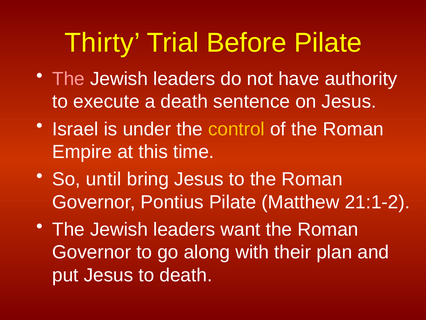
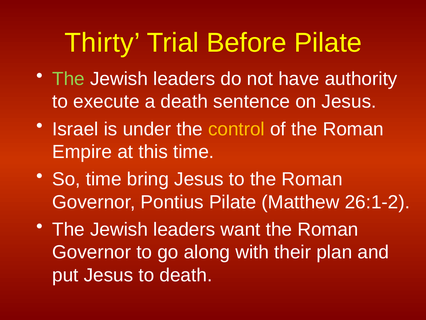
The colour: pink -> light green (68, 79)
So until: until -> time (104, 179)
21:1-2: 21:1-2 -> 26:1-2 (377, 202)
